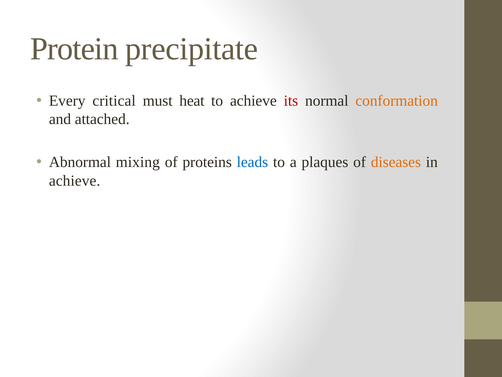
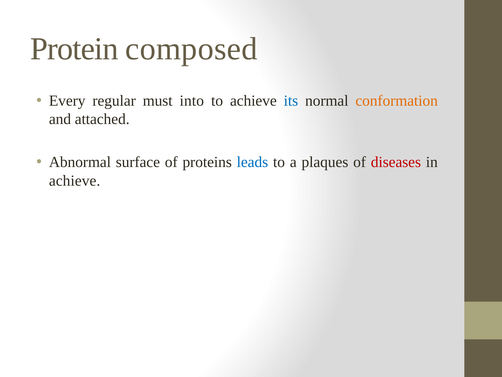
precipitate: precipitate -> composed (191, 49)
critical: critical -> regular (114, 101)
heat: heat -> into (192, 101)
its colour: red -> blue (291, 101)
mixing: mixing -> surface (138, 162)
diseases colour: orange -> red (396, 162)
